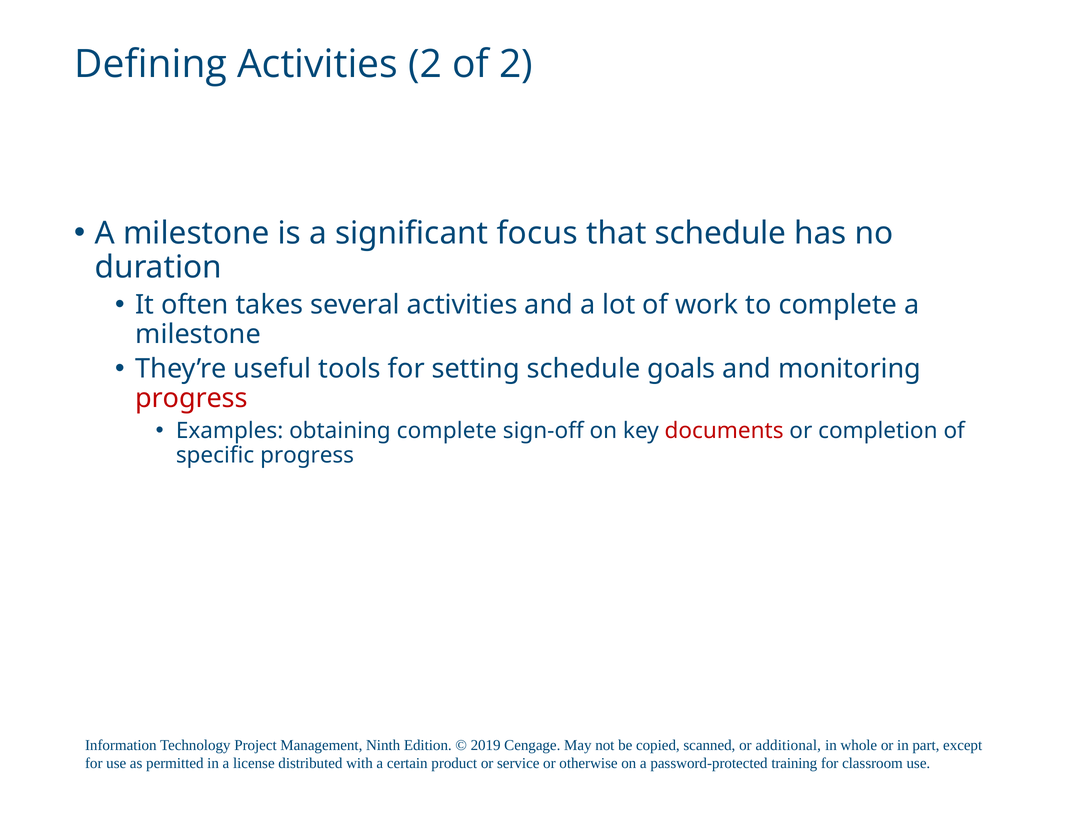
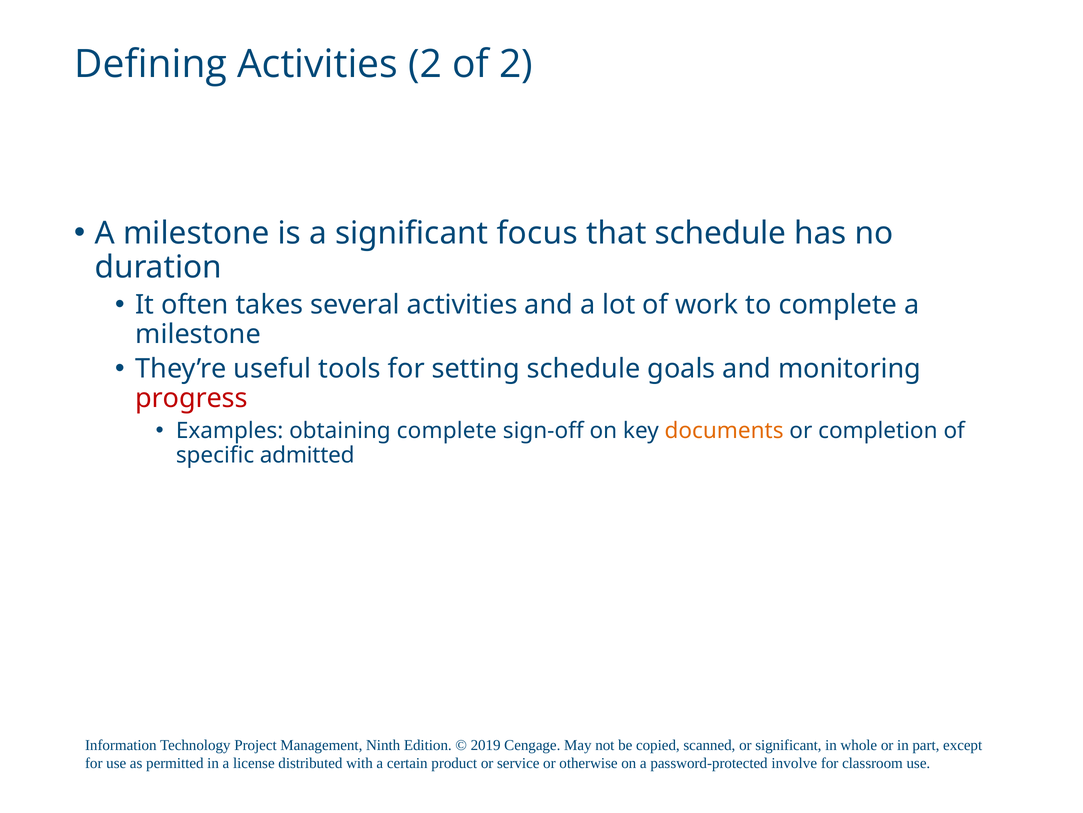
documents colour: red -> orange (724, 430)
specific progress: progress -> admitted (307, 455)
or additional: additional -> significant (788, 745)
training: training -> involve (794, 763)
